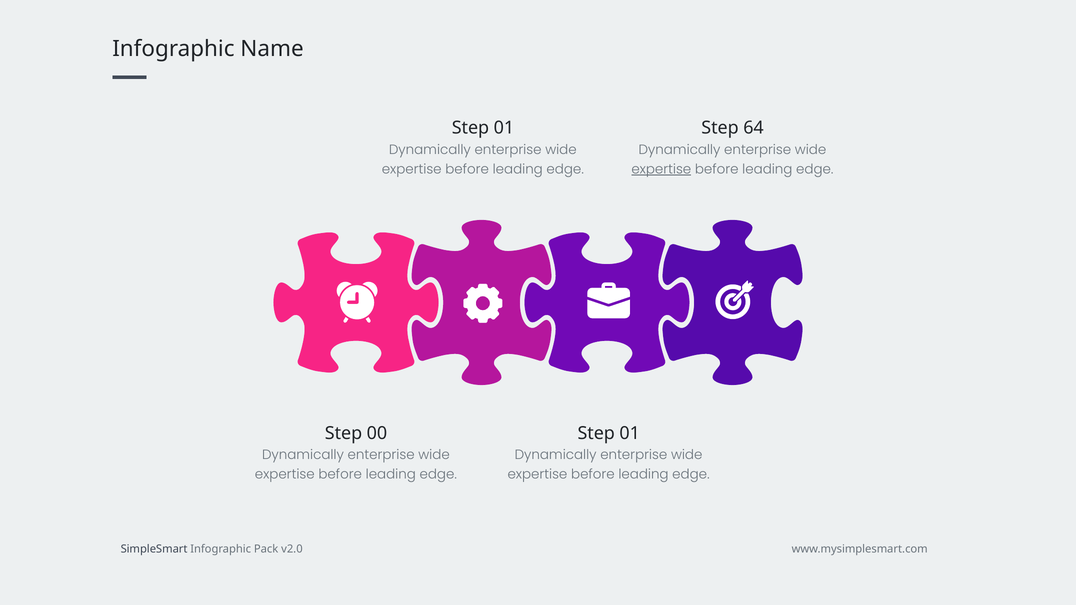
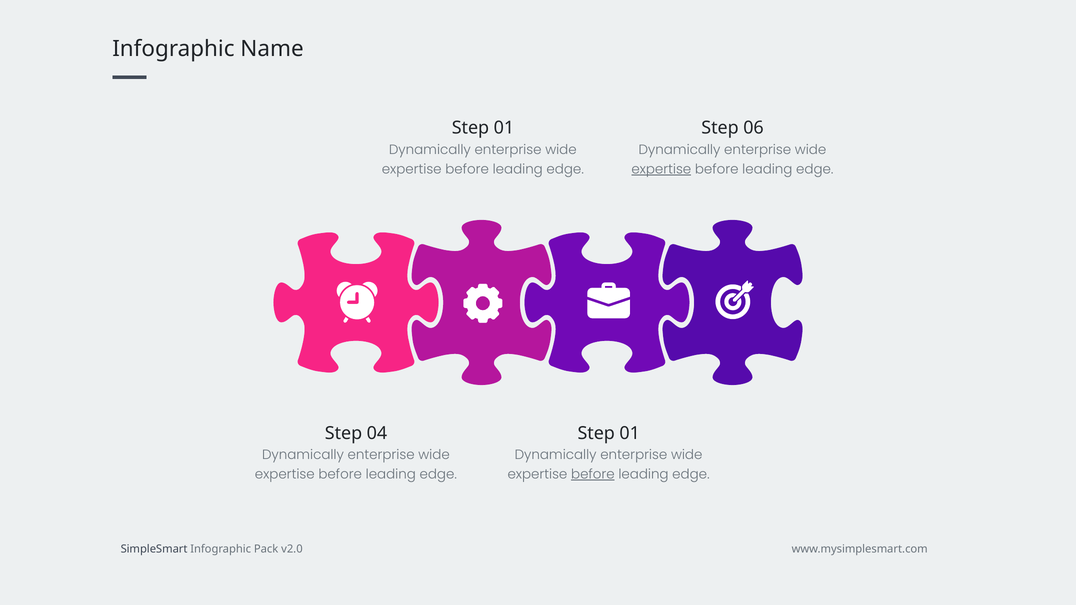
64: 64 -> 06 (754, 128)
00: 00 -> 04 (377, 433)
before underline: none -> present (593, 474)
